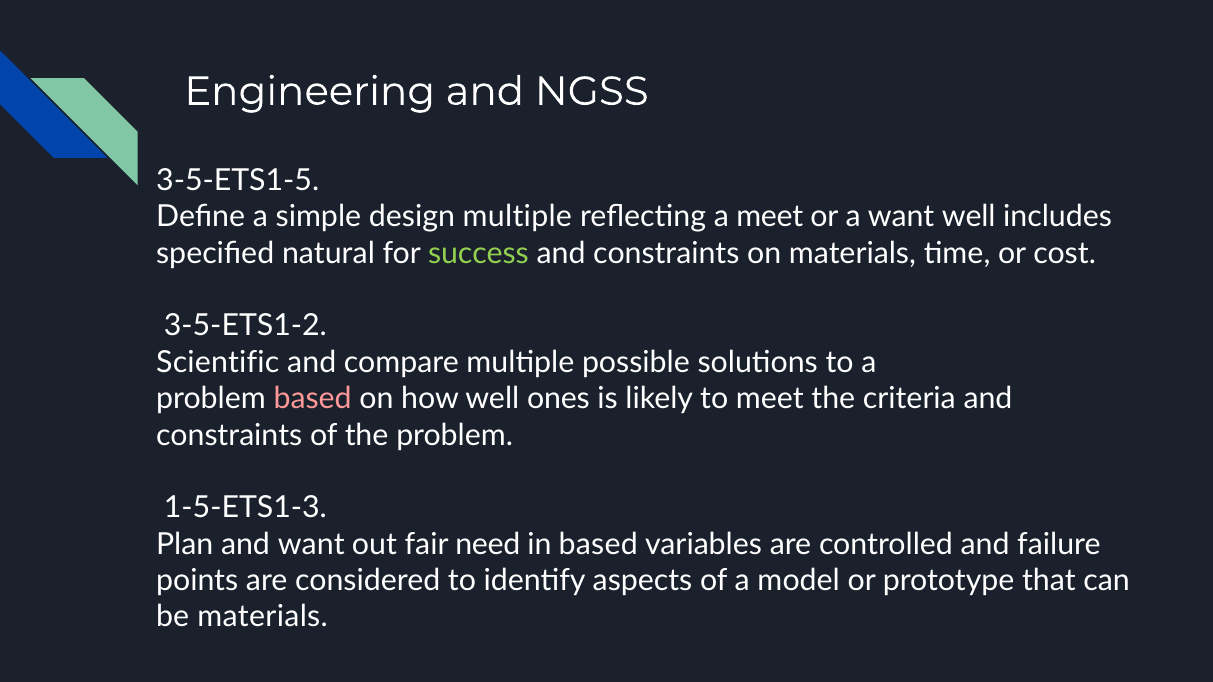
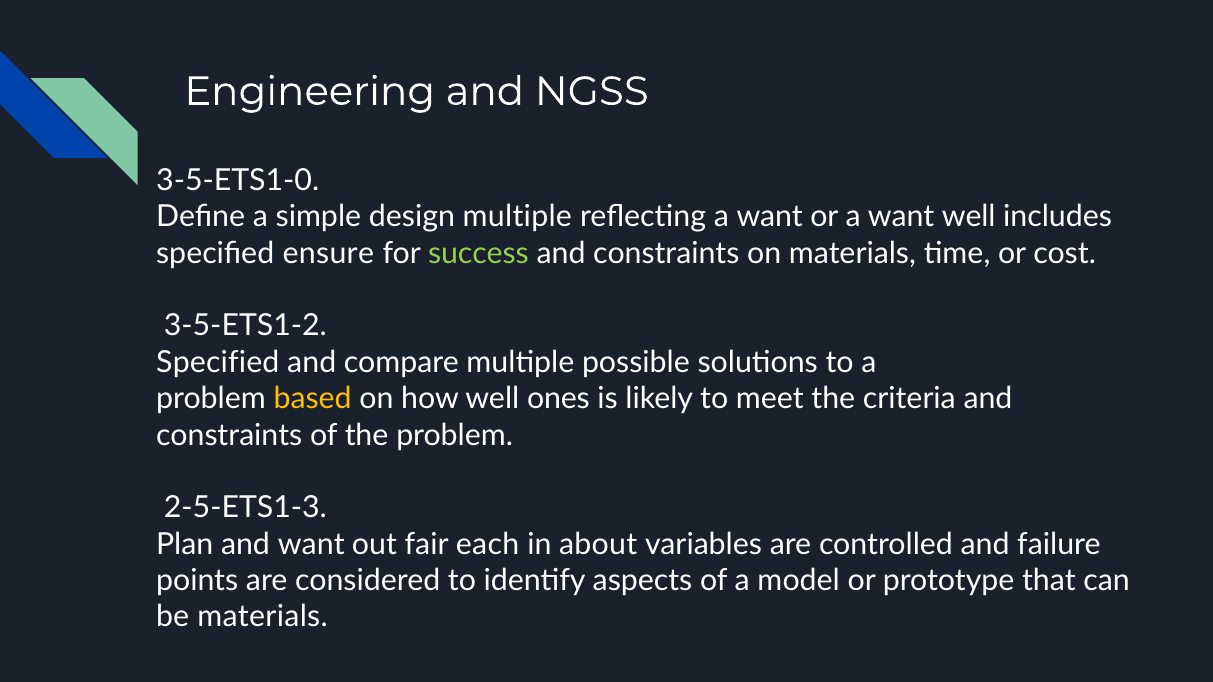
3-5-ETS1-5: 3-5-ETS1-5 -> 3-5-ETS1-0 (238, 180)
reflecting a meet: meet -> want (770, 217)
natural: natural -> ensure (328, 253)
Scientific: Scientific -> Specified (218, 362)
based colour: pink -> yellow (313, 399)
1-5-ETS1-3: 1-5-ETS1-3 -> 2-5-ETS1-3 (245, 508)
need: need -> each (488, 544)
in based: based -> about (598, 544)
